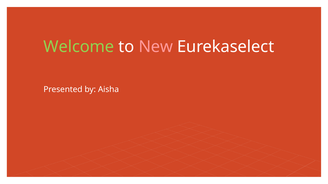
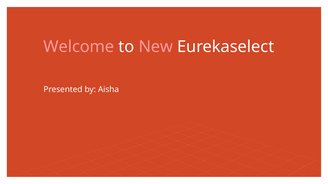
Welcome colour: light green -> pink (79, 47)
